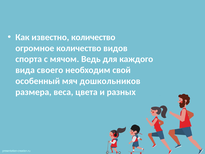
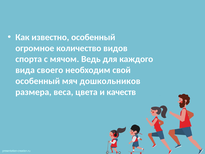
известно количество: количество -> особенный (93, 37)
разных: разных -> качеств (121, 92)
